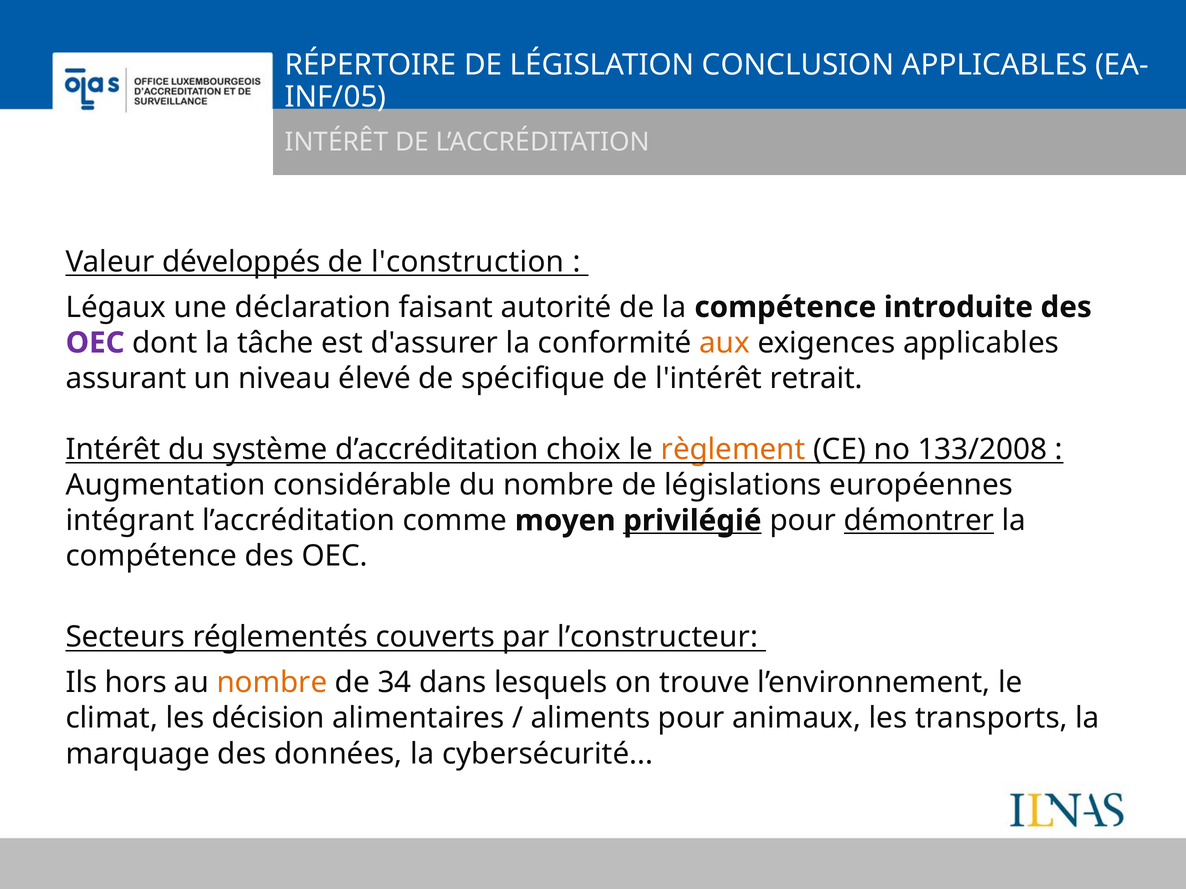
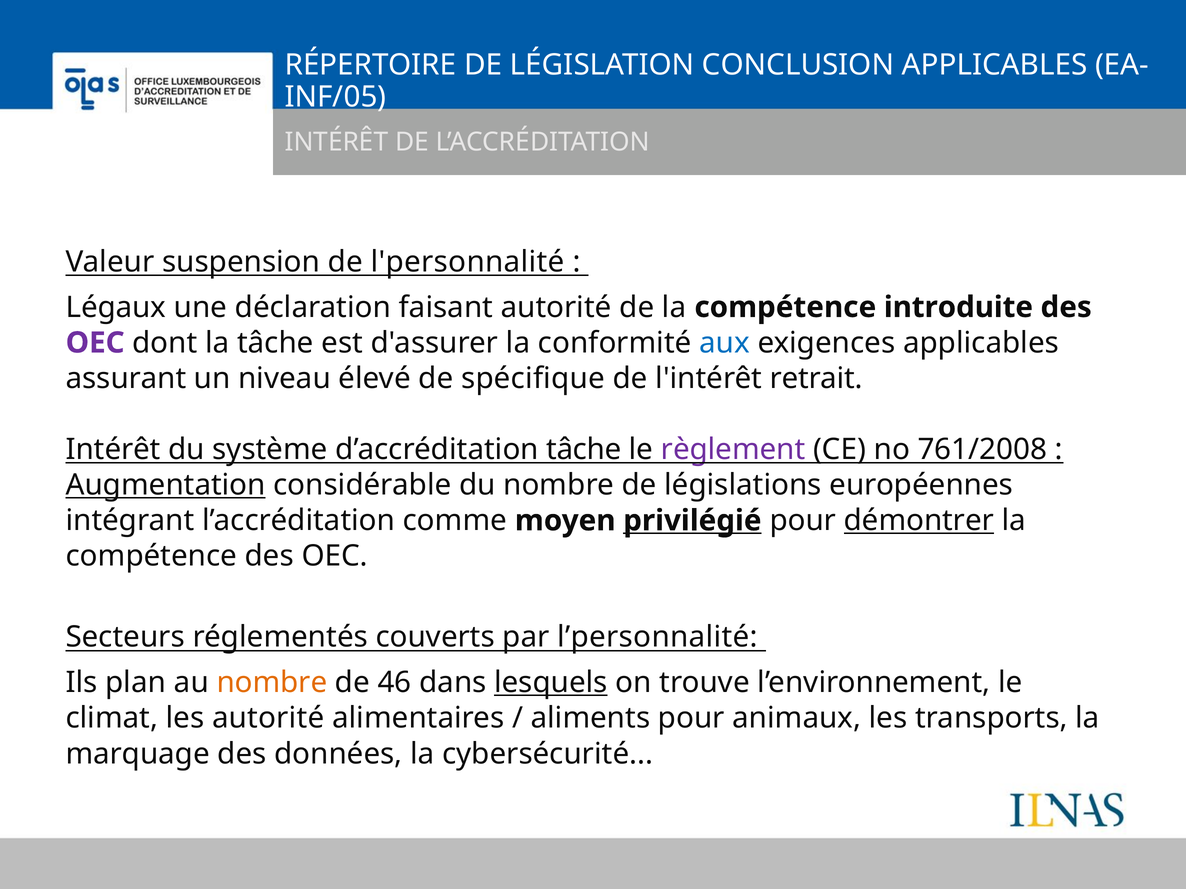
développés: développés -> suspension (241, 262)
l'construction: l'construction -> l'personnalité (468, 262)
aux colour: orange -> blue (725, 343)
d’accréditation choix: choix -> tâche (584, 450)
règlement colour: orange -> purple (733, 450)
133/2008: 133/2008 -> 761/2008 (982, 450)
Augmentation underline: none -> present (166, 485)
l’constructeur: l’constructeur -> l’personnalité (658, 638)
hors: hors -> plan (136, 683)
34: 34 -> 46 (394, 683)
lesquels underline: none -> present (551, 683)
les décision: décision -> autorité (268, 719)
